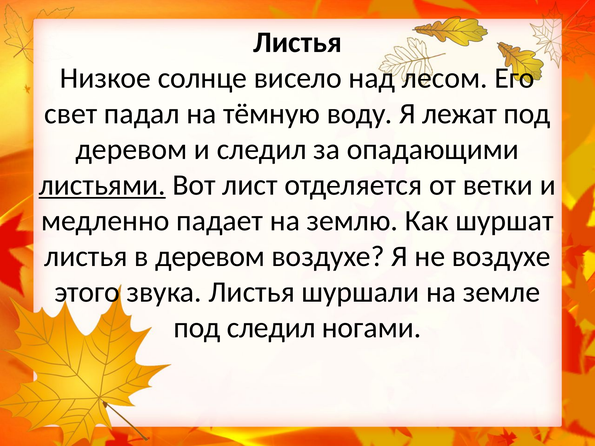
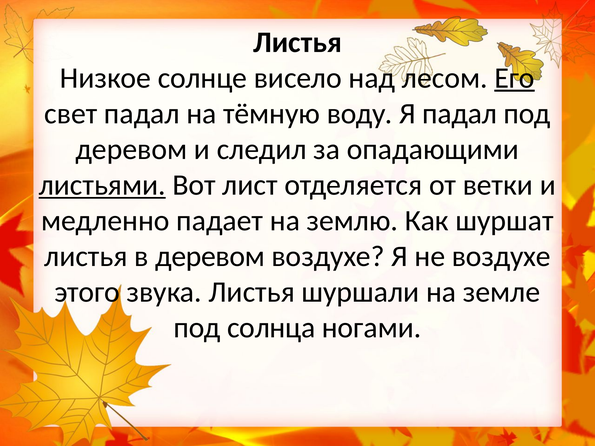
Его underline: none -> present (515, 78)
Я лежат: лежат -> падал (460, 114)
под следил: следил -> солнца (271, 328)
